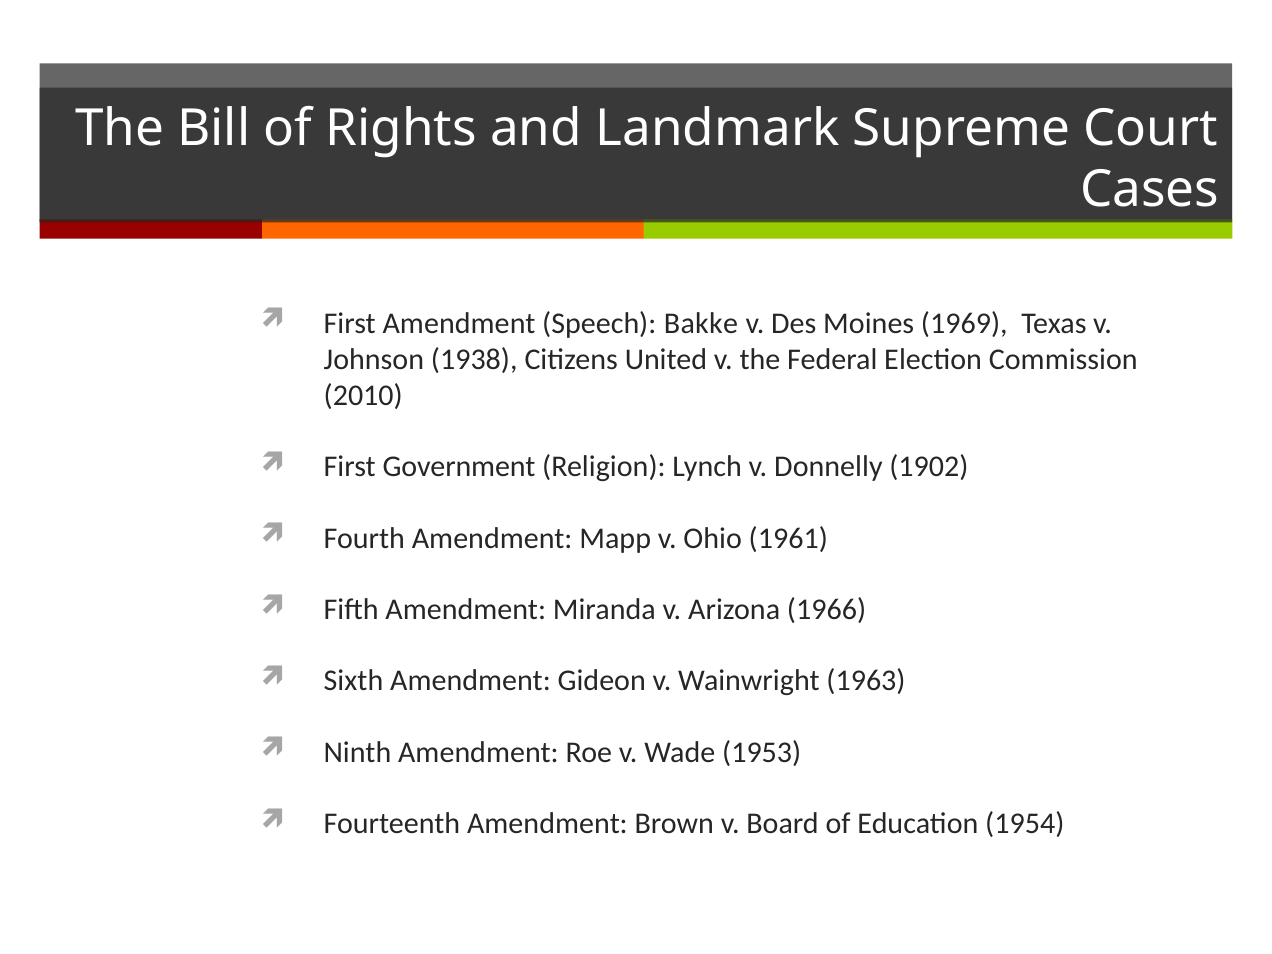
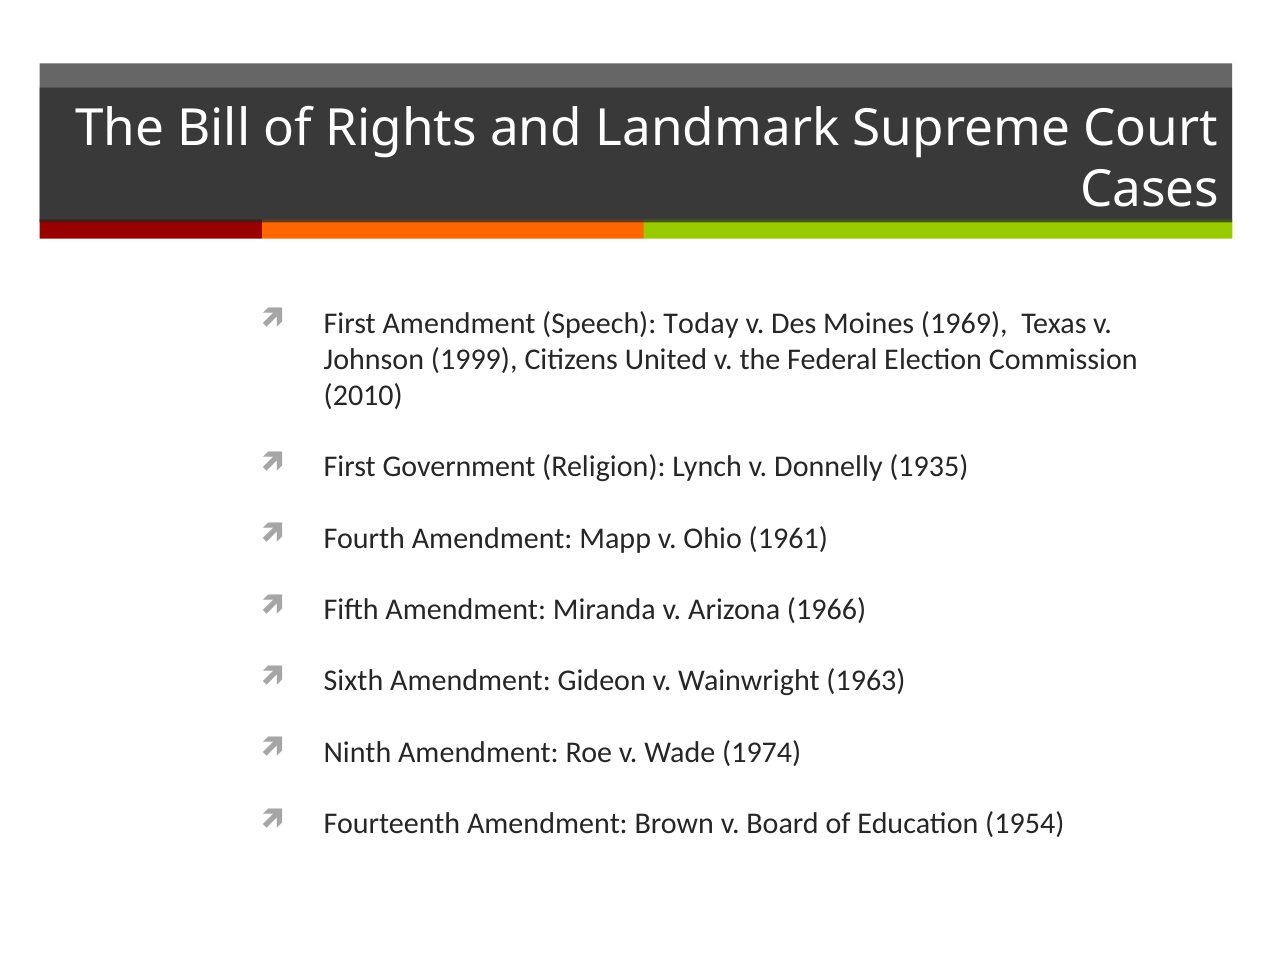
Bakke: Bakke -> Today (701, 323)
1938: 1938 -> 1999 (474, 359)
1902: 1902 -> 1935 (929, 467)
1953: 1953 -> 1974 (762, 752)
